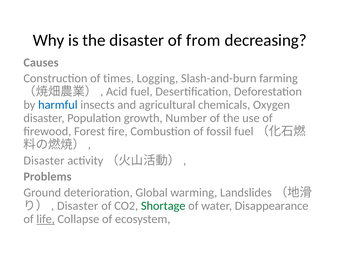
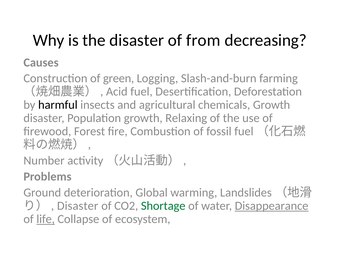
times: times -> green (119, 78)
harmful colour: blue -> black (58, 105)
chemicals Oxygen: Oxygen -> Growth (272, 105)
Number: Number -> Relaxing (186, 118)
Disaster: Disaster -> Number (44, 161)
Disappearance underline: none -> present (272, 206)
